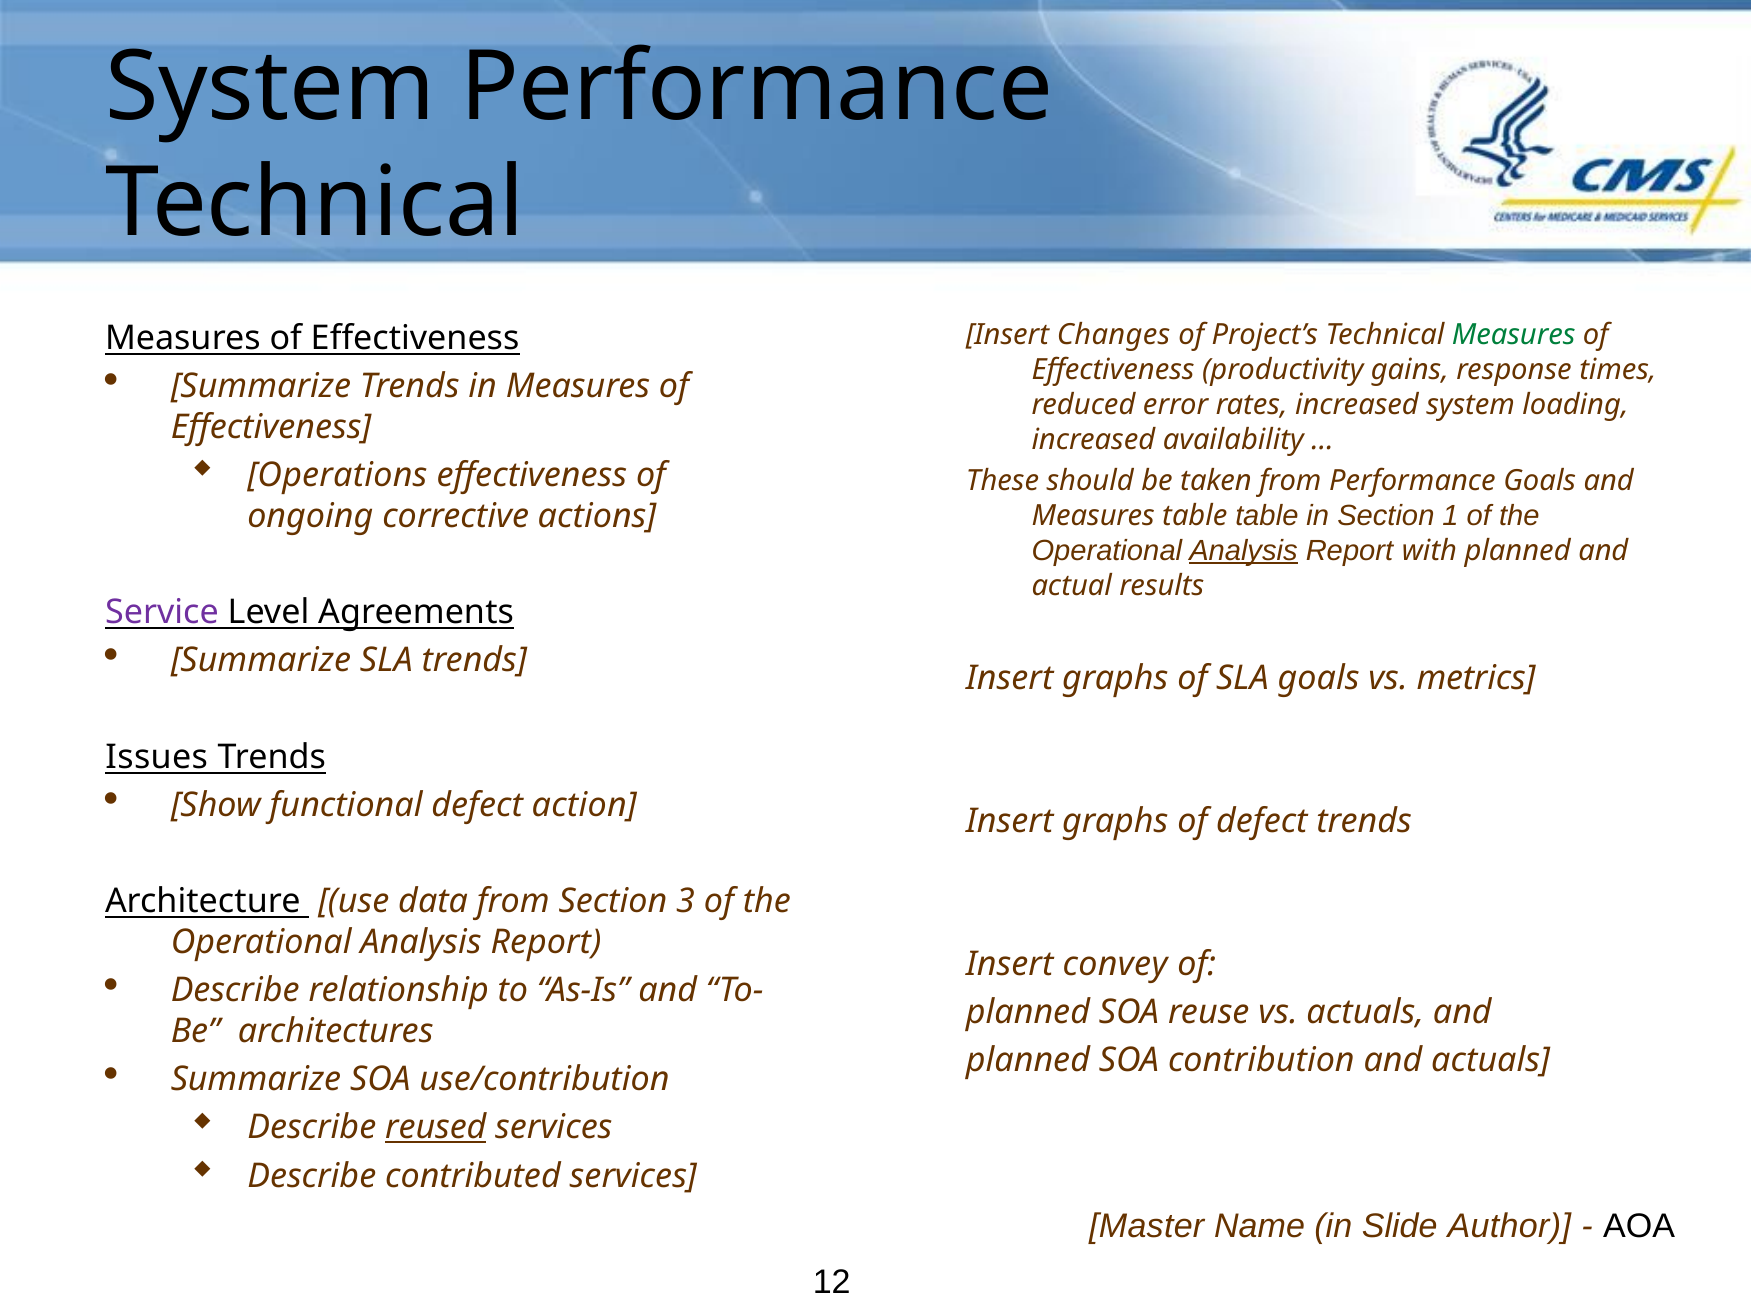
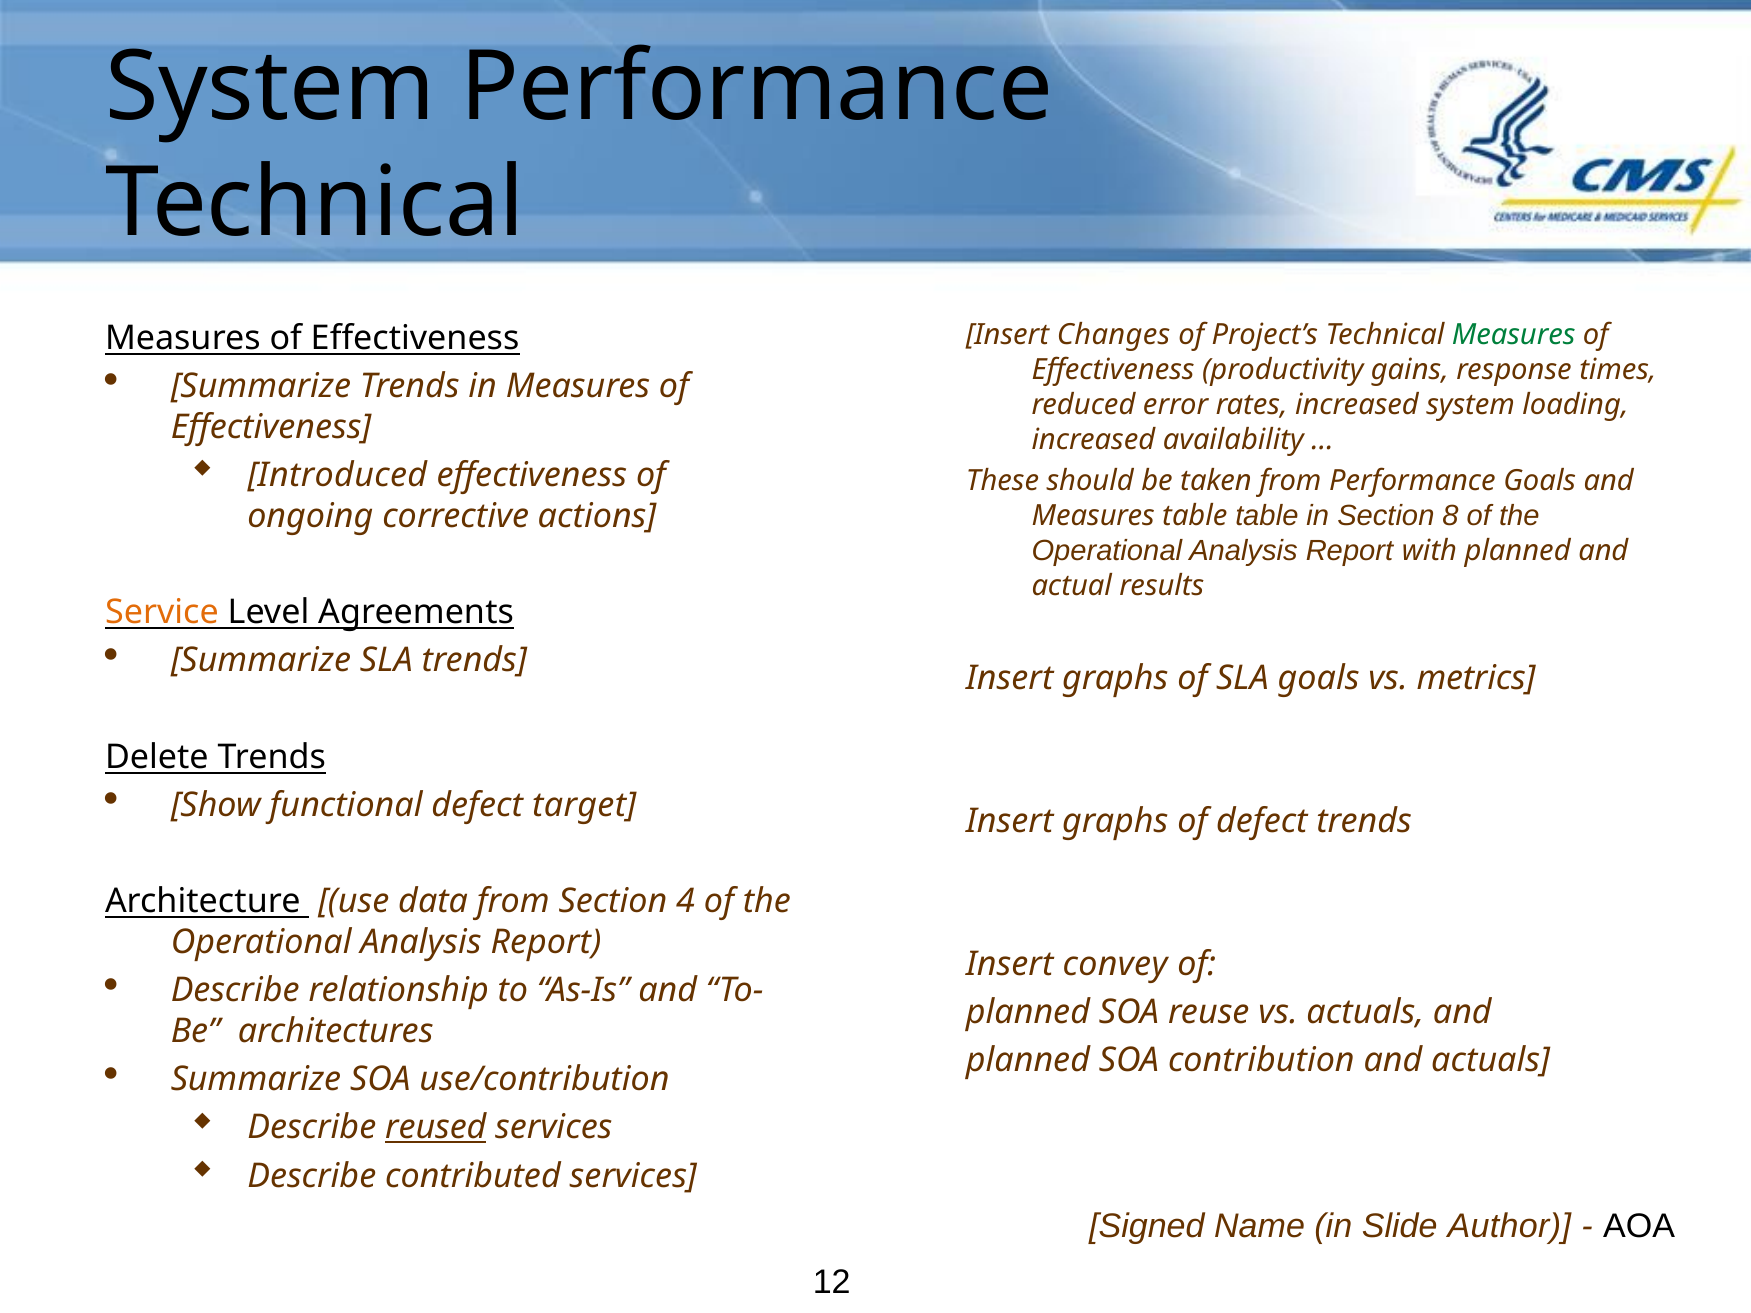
Operations: Operations -> Introduced (337, 475)
1: 1 -> 8 (1451, 516)
Analysis underline: present -> none (1243, 551)
Service colour: purple -> orange (162, 613)
Issues: Issues -> Delete (157, 757)
action: action -> target (584, 805)
3: 3 -> 4 (686, 902)
Master: Master -> Signed (1147, 1227)
